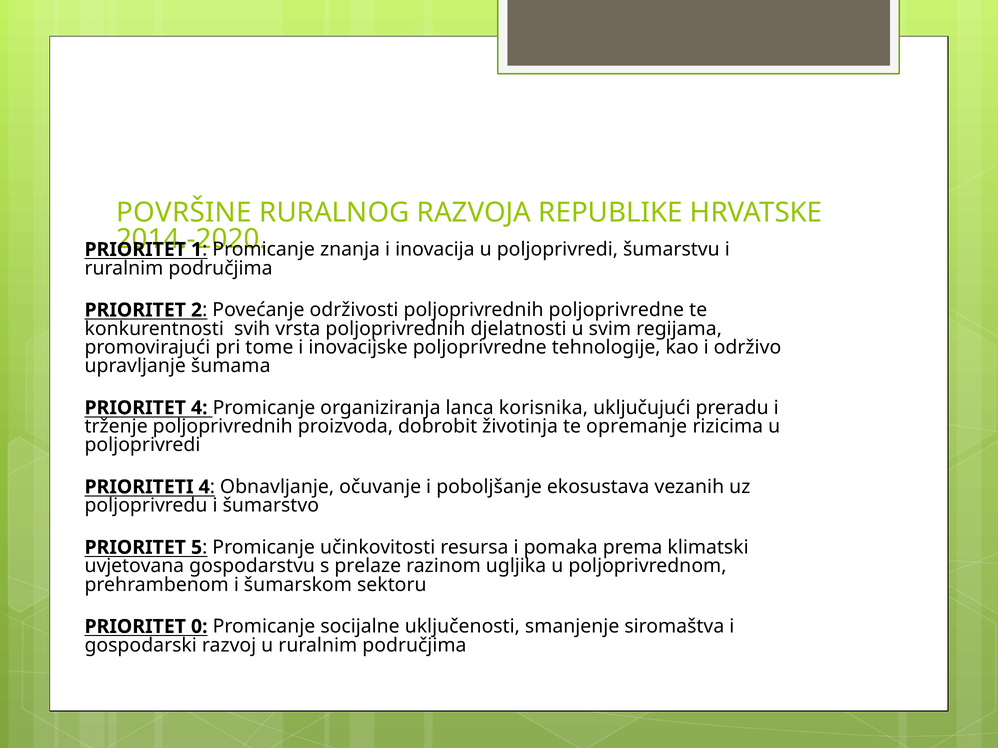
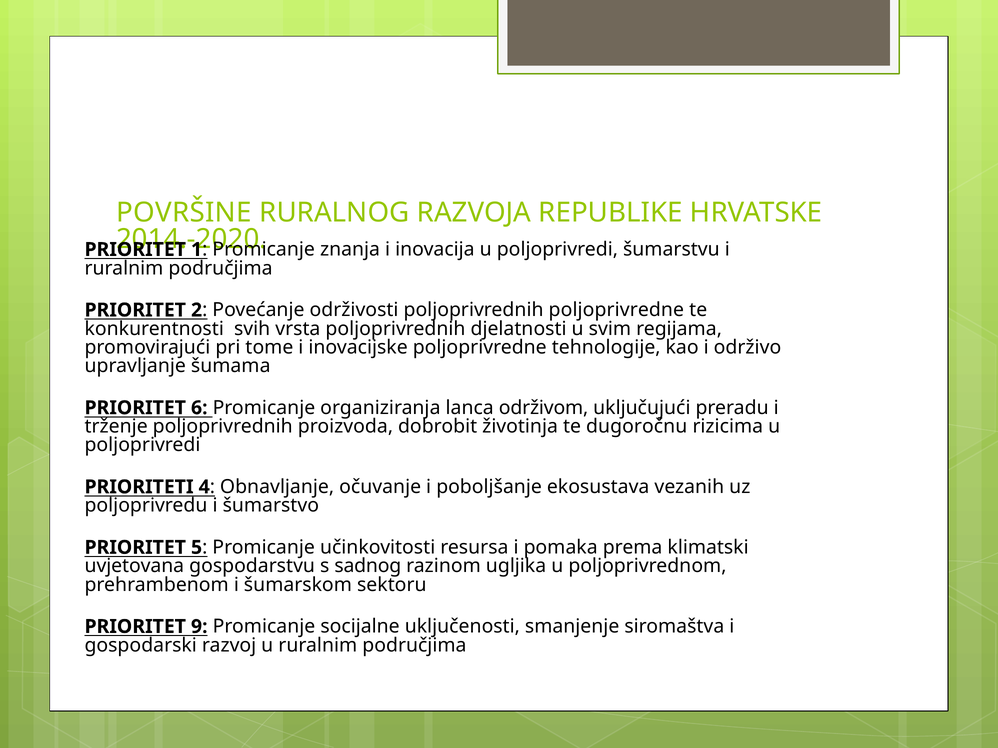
PRIORITET 4: 4 -> 6 (199, 408)
korisnika: korisnika -> održivom (544, 408)
opremanje: opremanje -> dugoročnu (637, 427)
prelaze: prelaze -> sadnog (368, 566)
0: 0 -> 9 (199, 627)
